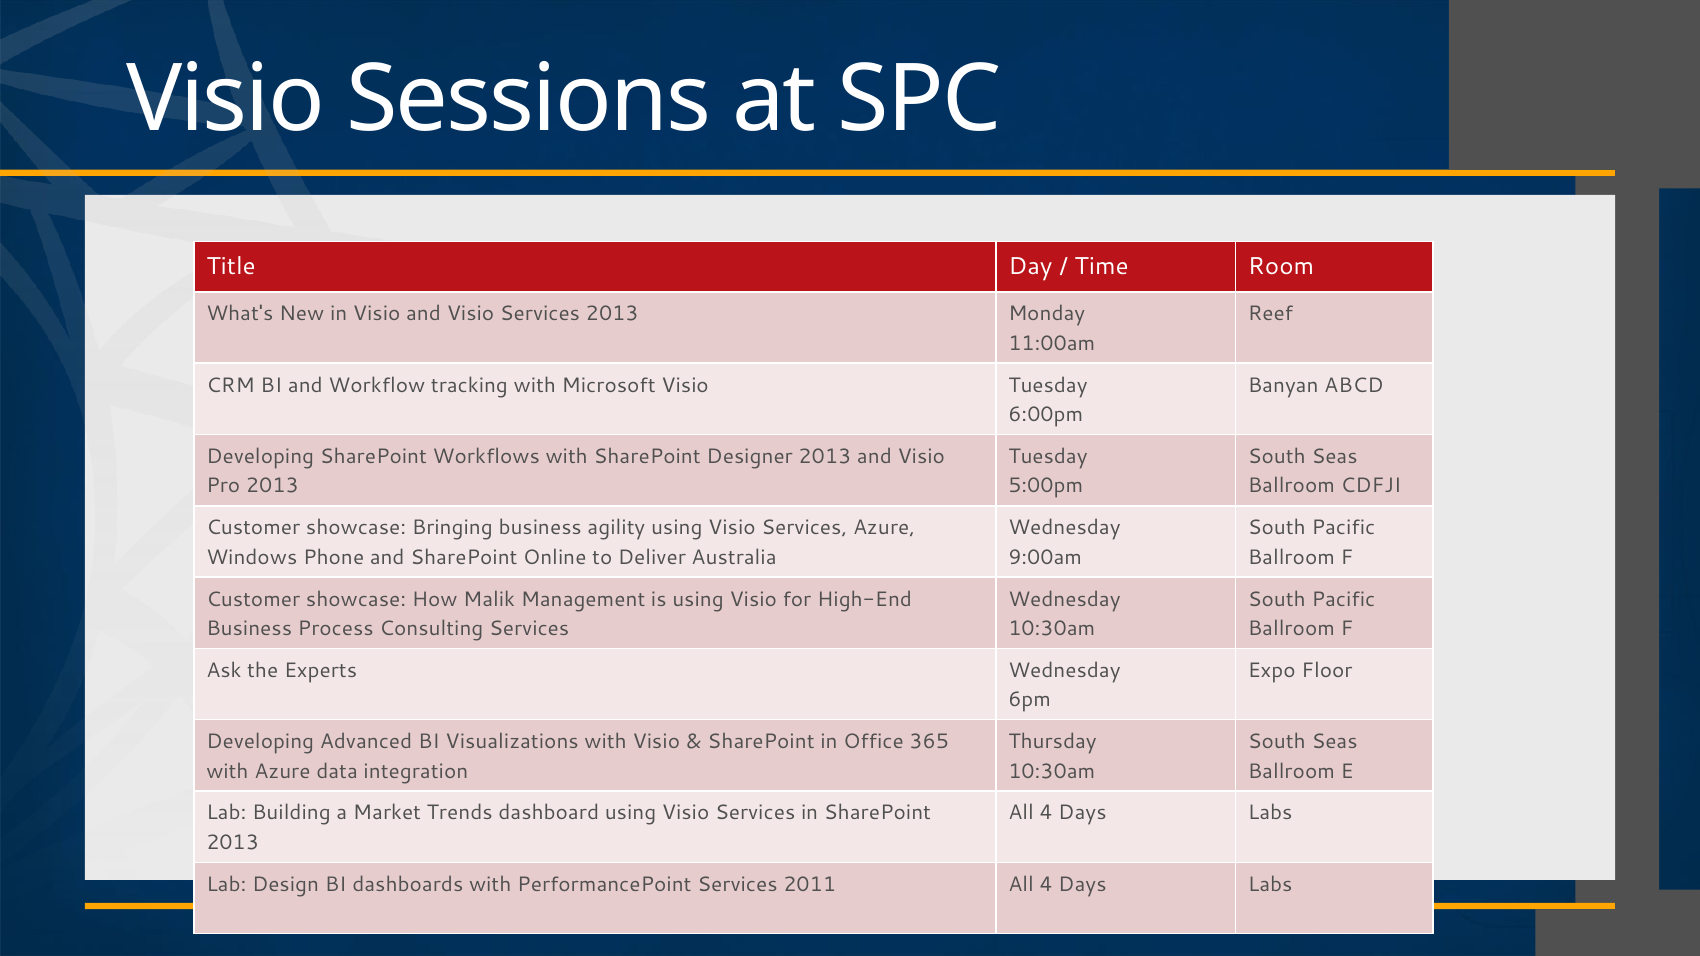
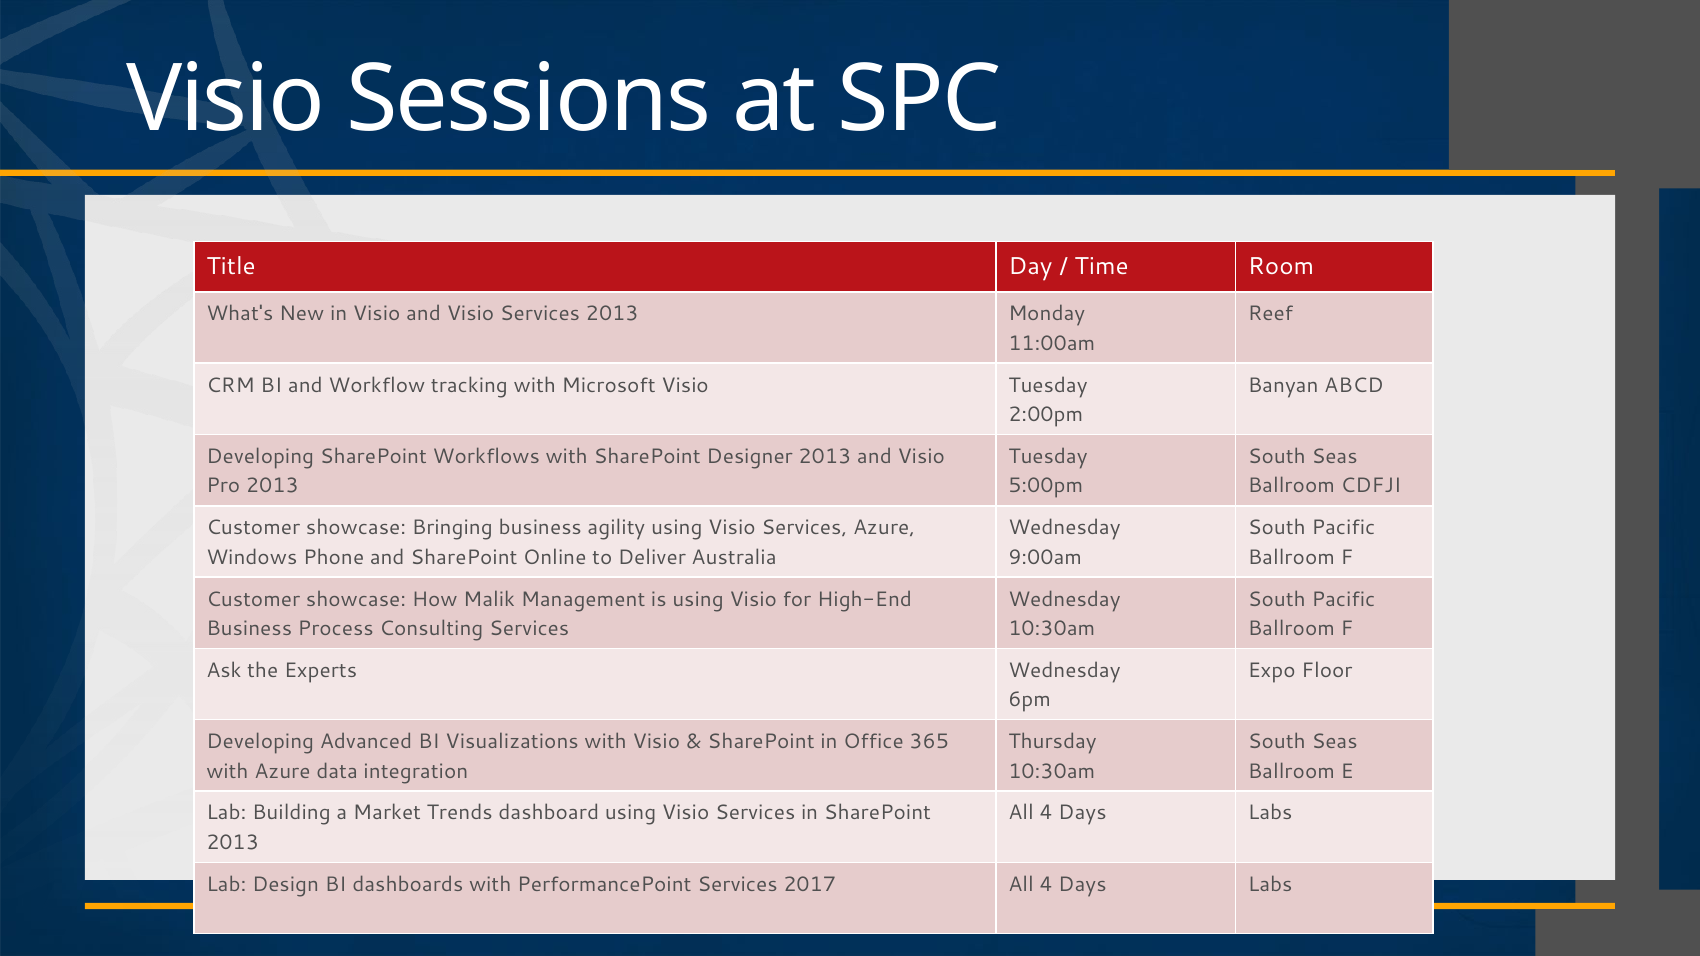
6:00pm: 6:00pm -> 2:00pm (1046, 415)
2011: 2011 -> 2017 (810, 884)
